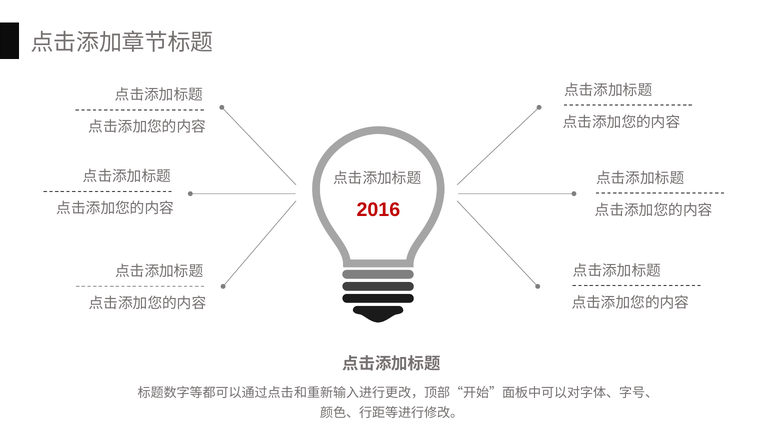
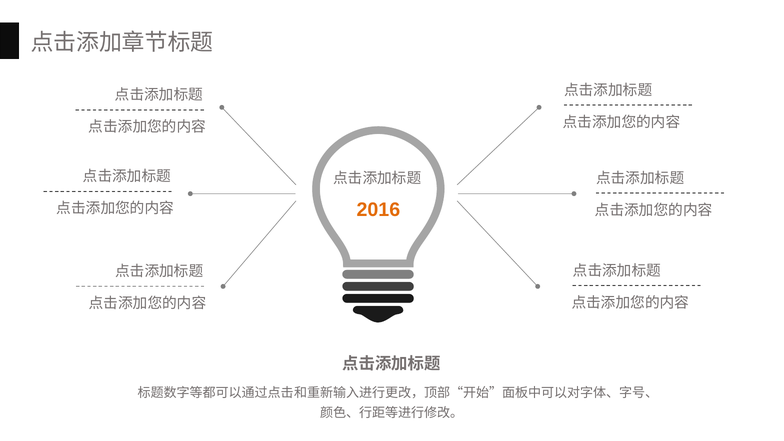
2016 colour: red -> orange (378, 210)
